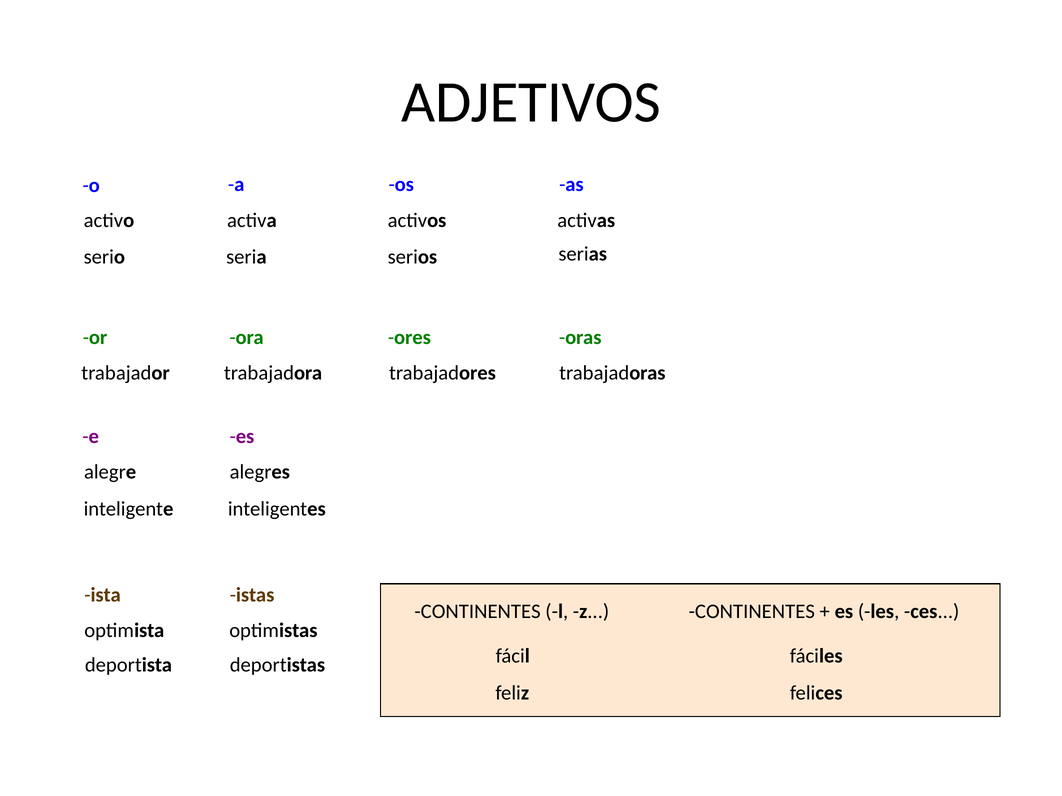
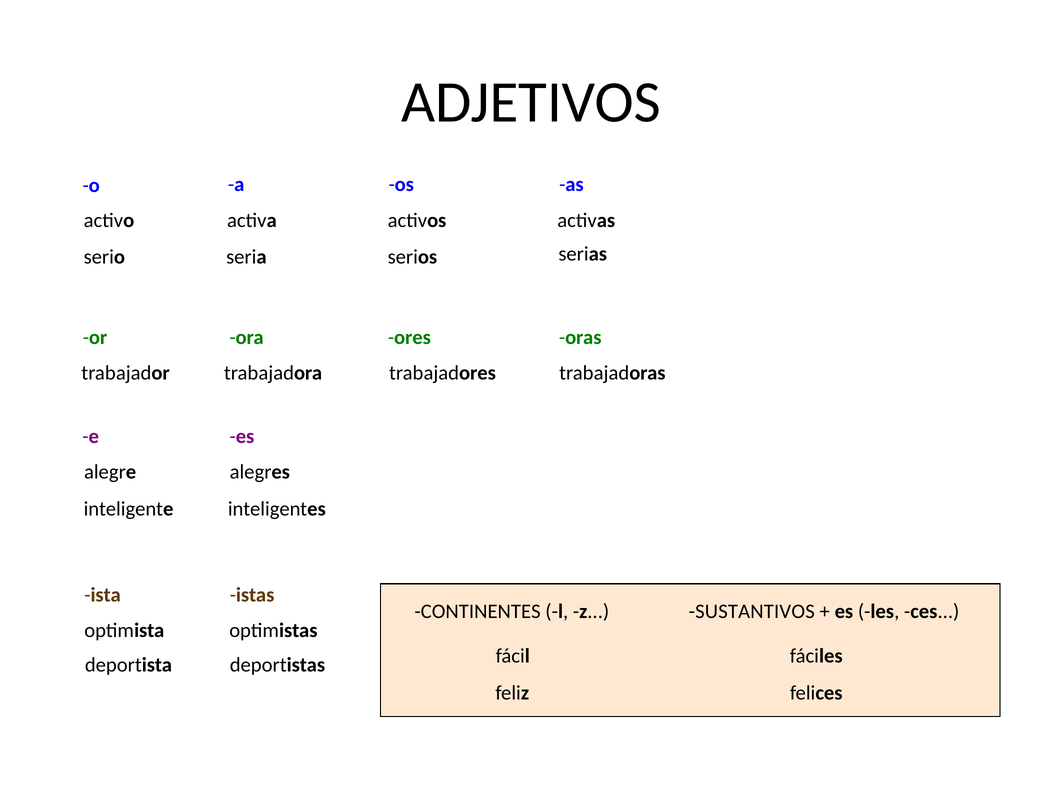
z CONTINENTES: CONTINENTES -> SUSTANTIVOS (752, 612)
